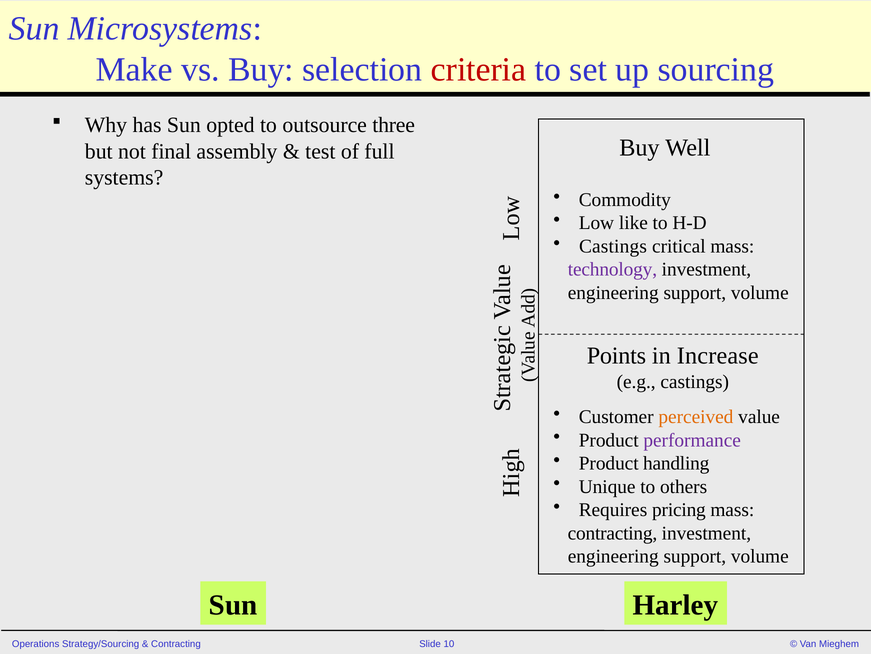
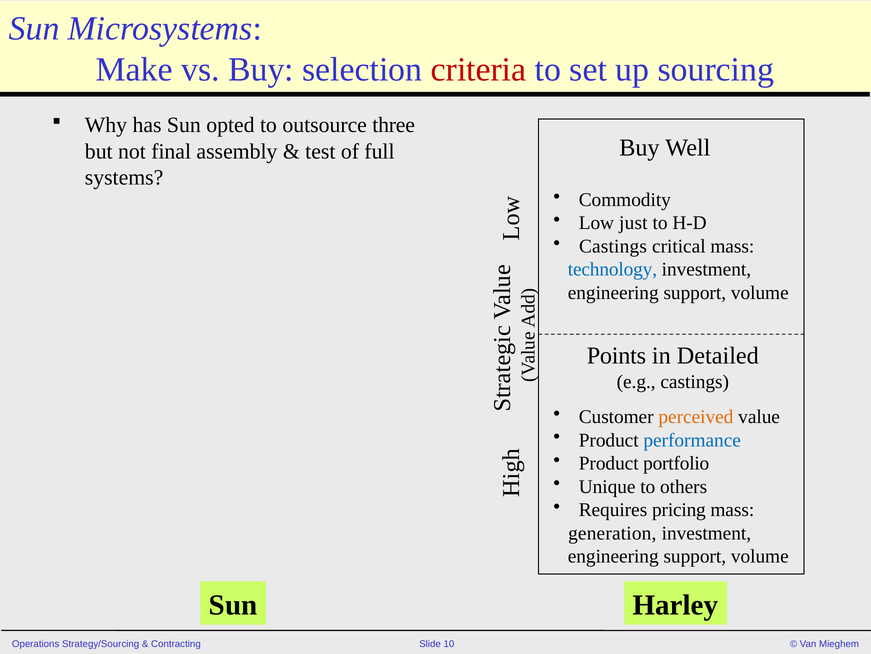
like: like -> just (633, 223)
technology colour: purple -> blue (612, 269)
Increase: Increase -> Detailed (718, 355)
performance colour: purple -> blue (692, 440)
handling: handling -> portfolio (676, 463)
contracting: contracting -> generation (612, 533)
